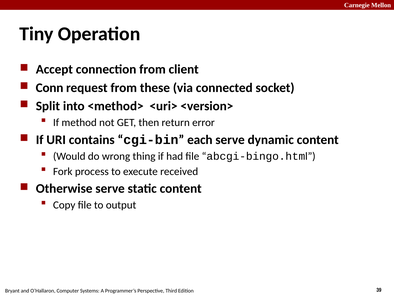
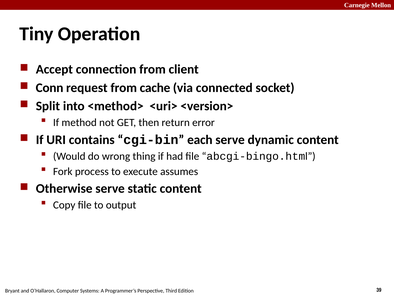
these: these -> cache (155, 88)
received: received -> assumes (179, 172)
